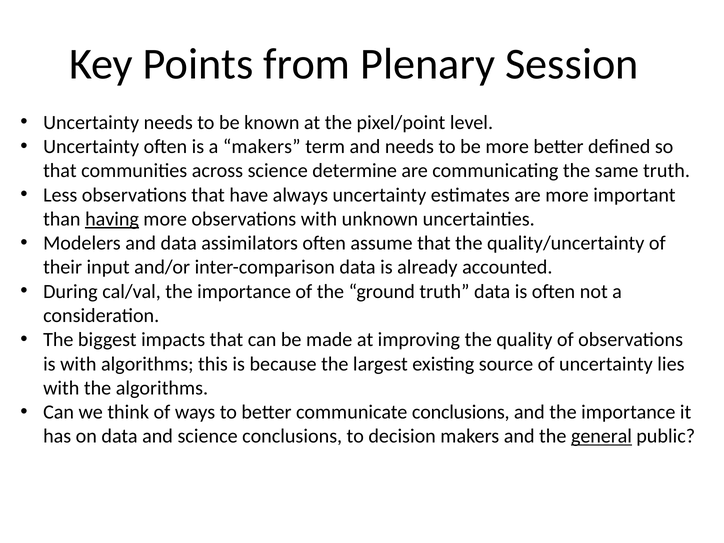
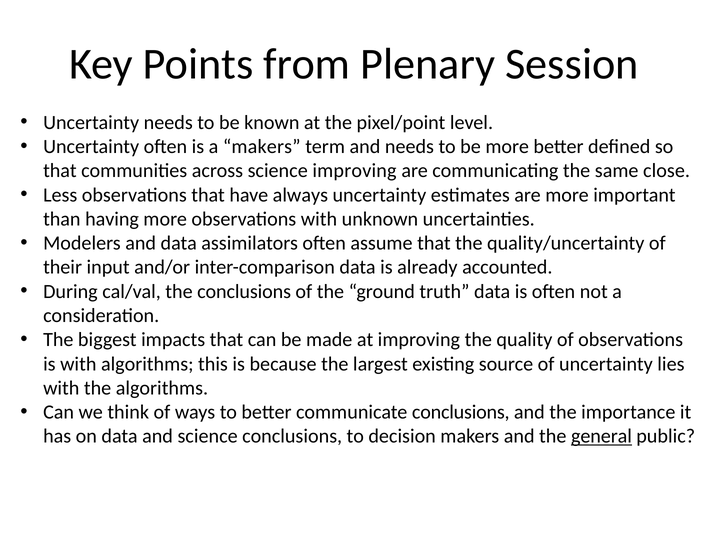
science determine: determine -> improving (354, 171)
same truth: truth -> close (667, 171)
having underline: present -> none (112, 219)
cal/val the importance: importance -> conclusions (244, 291)
